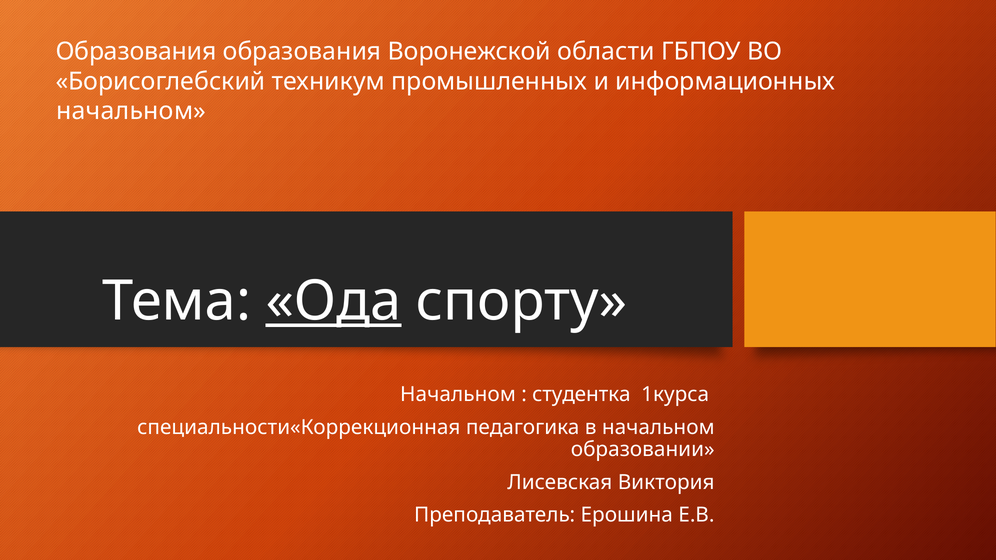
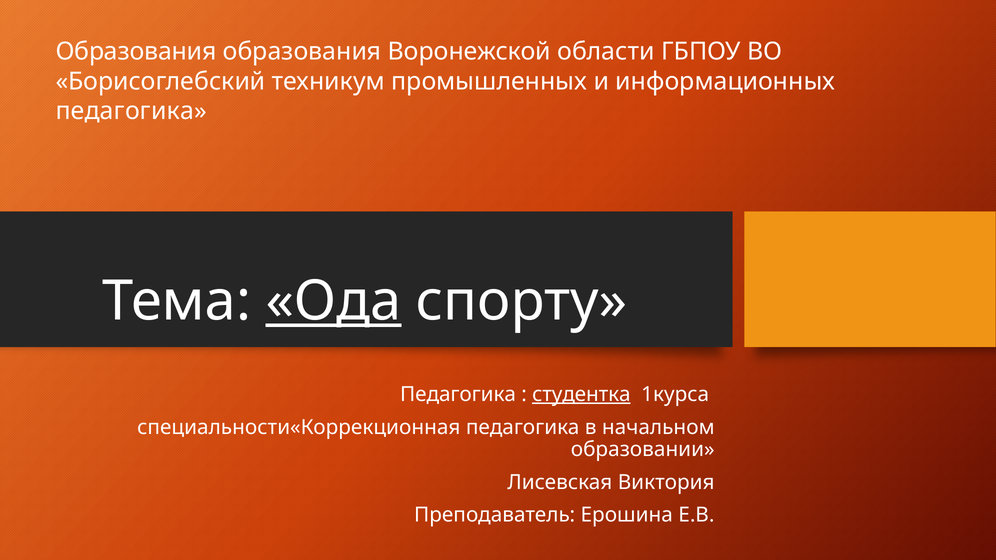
начальном: начальном -> педагогика (131, 111)
Начальном: Начальном -> Педагогика (458, 395)
студентка underline: none -> present (581, 395)
